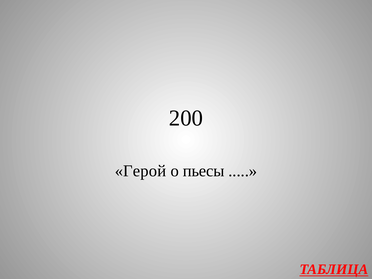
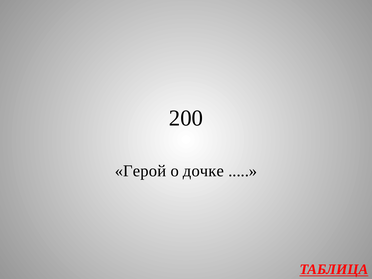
пьесы: пьесы -> дочке (203, 171)
